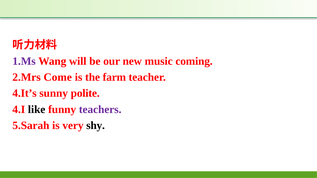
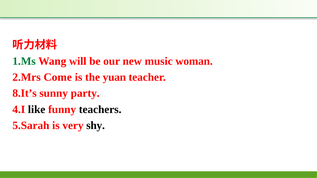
1.Ms colour: purple -> green (24, 61)
coming: coming -> woman (194, 61)
farm: farm -> yuan (114, 77)
4.It’s: 4.It’s -> 8.It’s (25, 93)
polite: polite -> party (85, 93)
teachers colour: purple -> black (100, 109)
